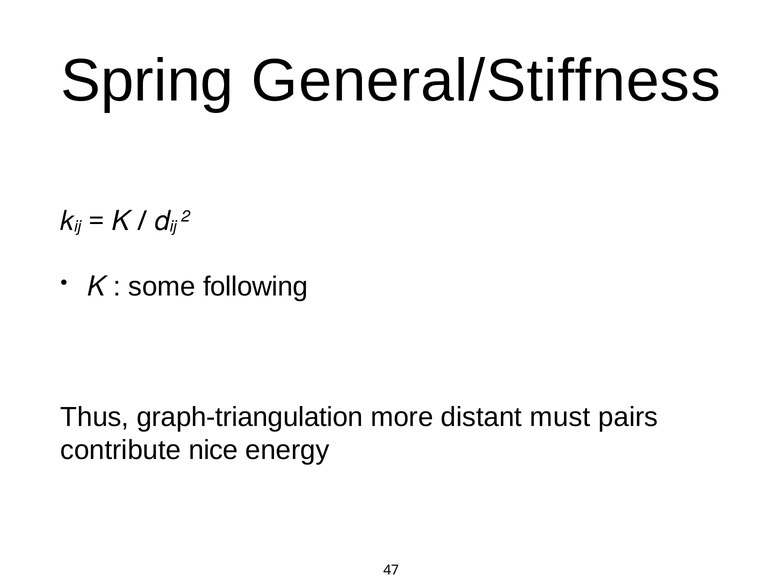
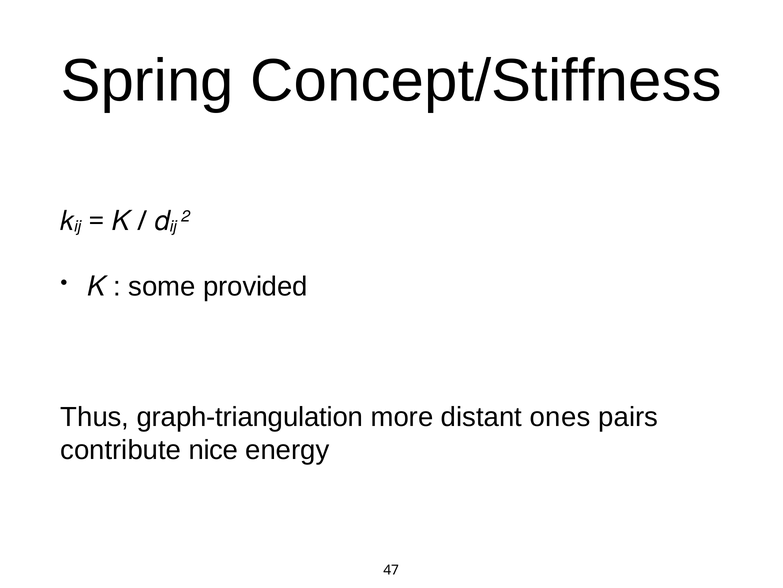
General/Stiffness: General/Stiffness -> Concept/Stiffness (486, 81)
following: following -> provided (255, 286)
must: must -> ones (560, 417)
